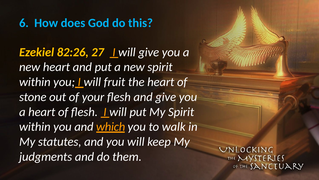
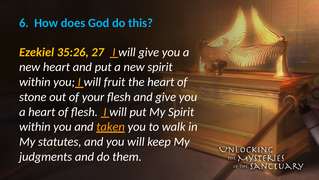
82:26: 82:26 -> 35:26 (73, 52)
which: which -> taken (111, 126)
